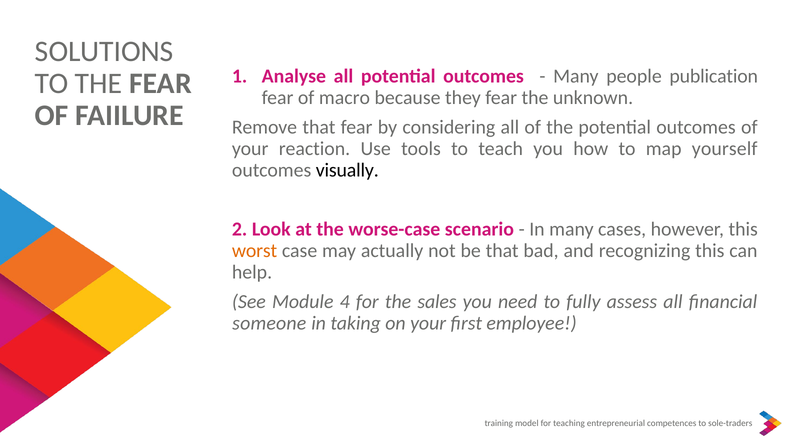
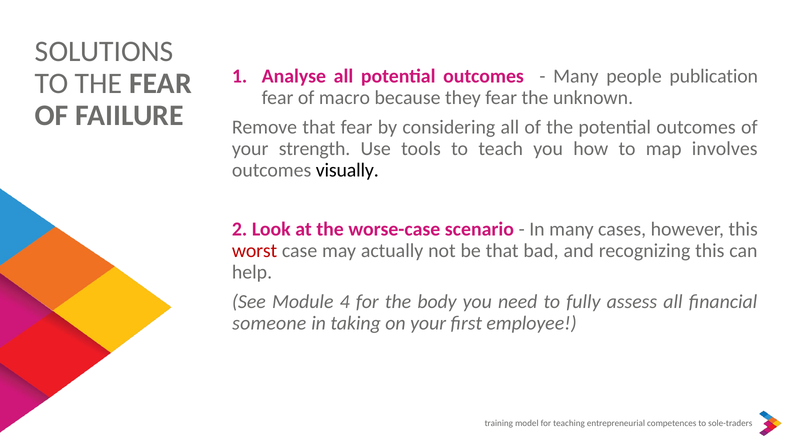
reaction: reaction -> strength (315, 149)
yourself: yourself -> involves (725, 149)
worst colour: orange -> red (255, 251)
sales: sales -> body (437, 302)
